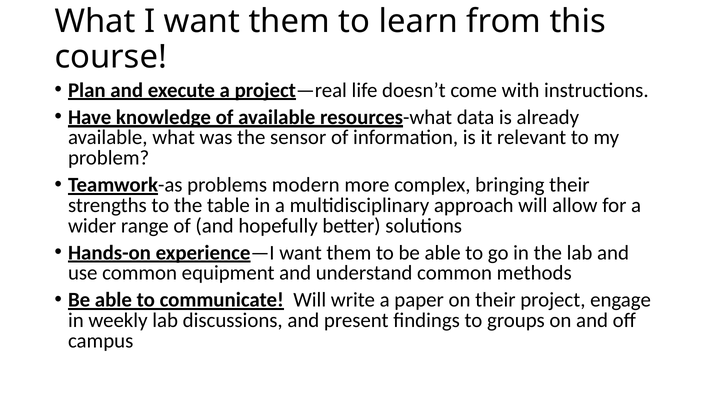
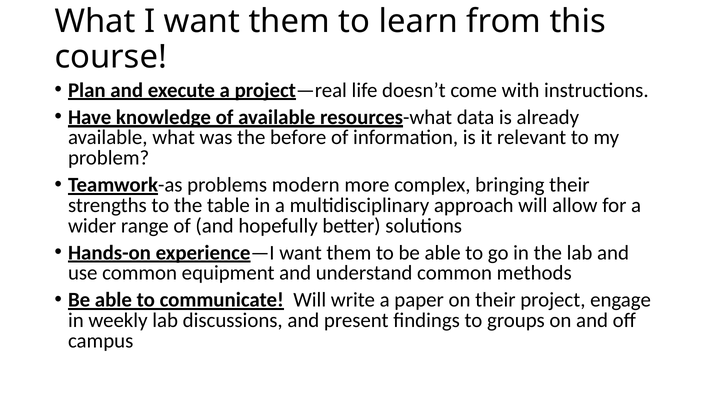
sensor: sensor -> before (298, 138)
